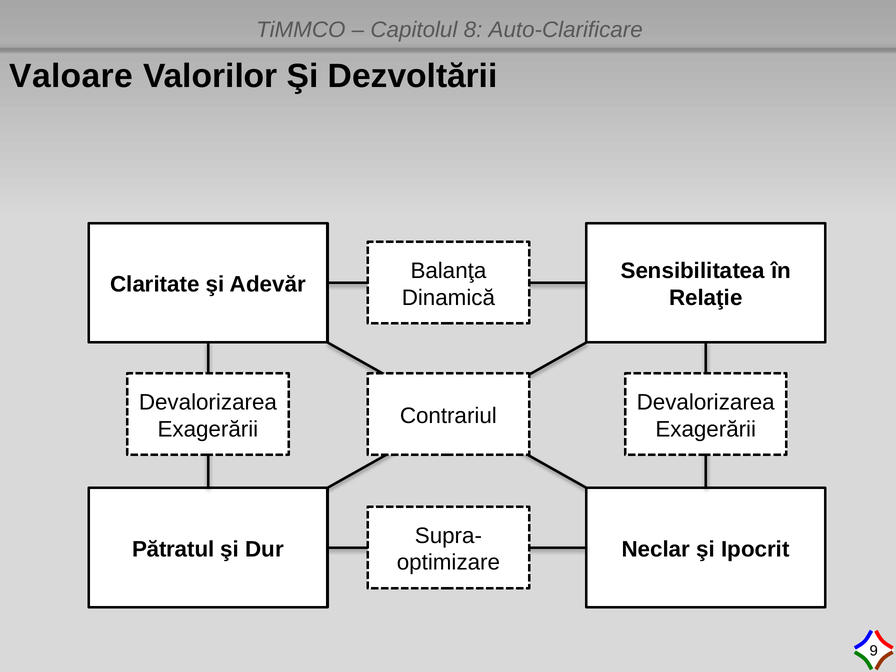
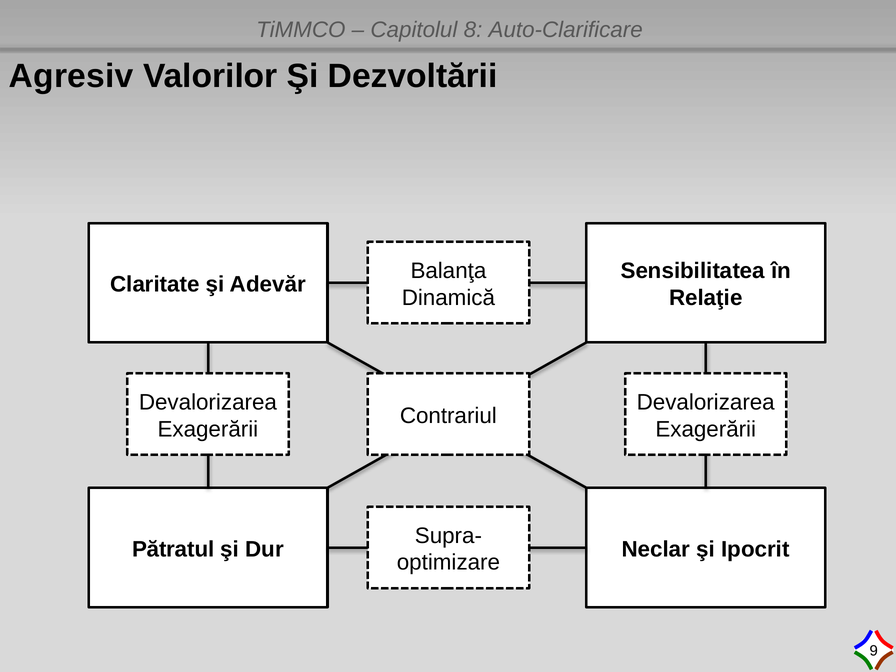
Valoare: Valoare -> Agresiv (71, 76)
